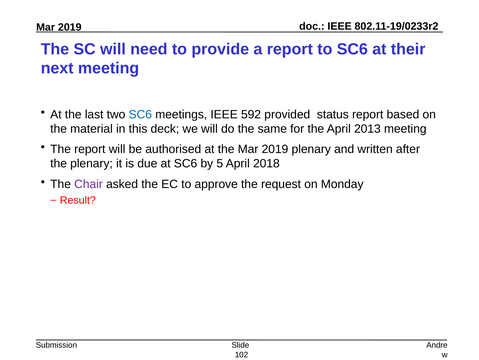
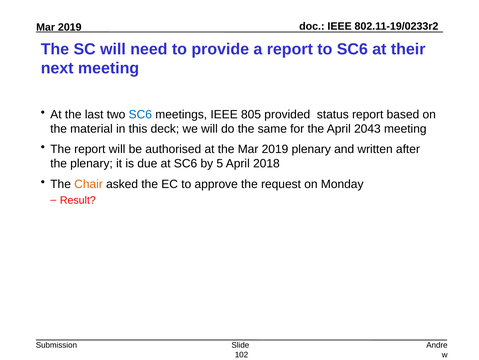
592: 592 -> 805 (251, 114)
2013: 2013 -> 2043 (367, 129)
Chair colour: purple -> orange (89, 184)
